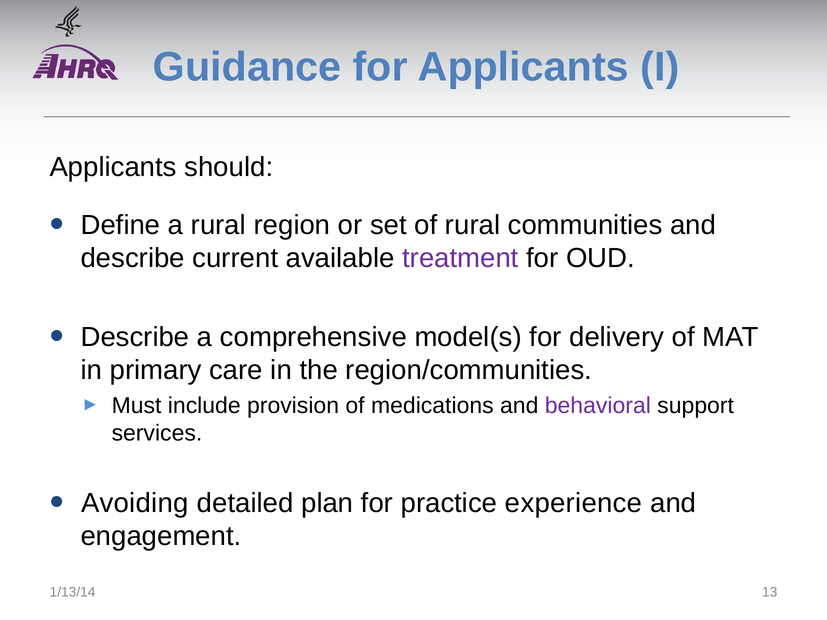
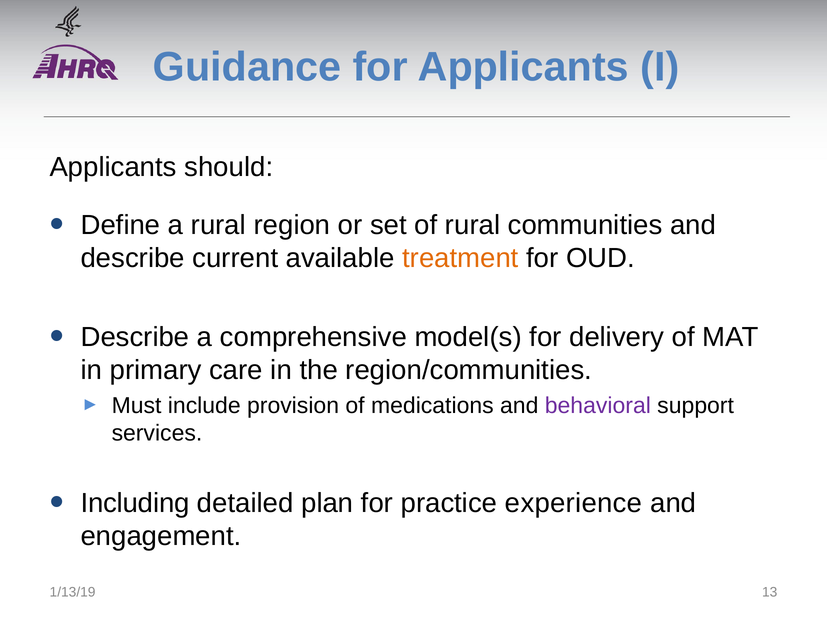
treatment colour: purple -> orange (460, 258)
Avoiding: Avoiding -> Including (135, 504)
1/13/14: 1/13/14 -> 1/13/19 (73, 592)
